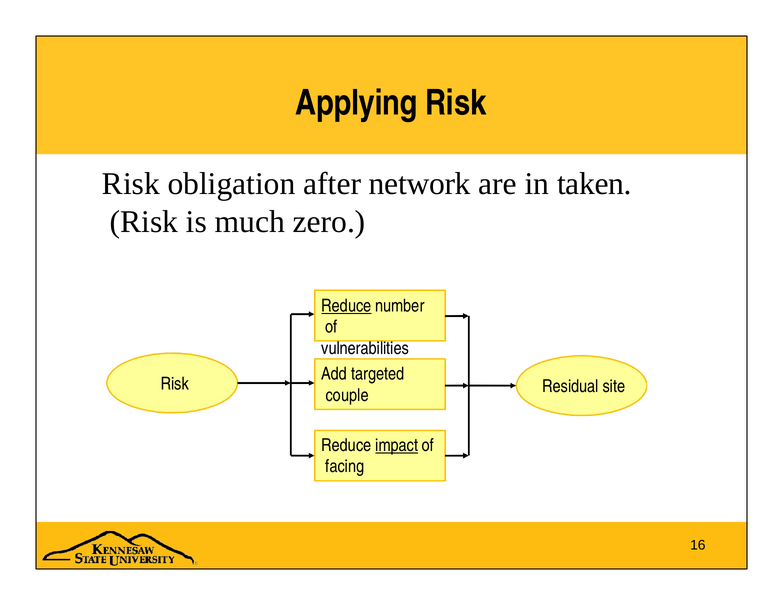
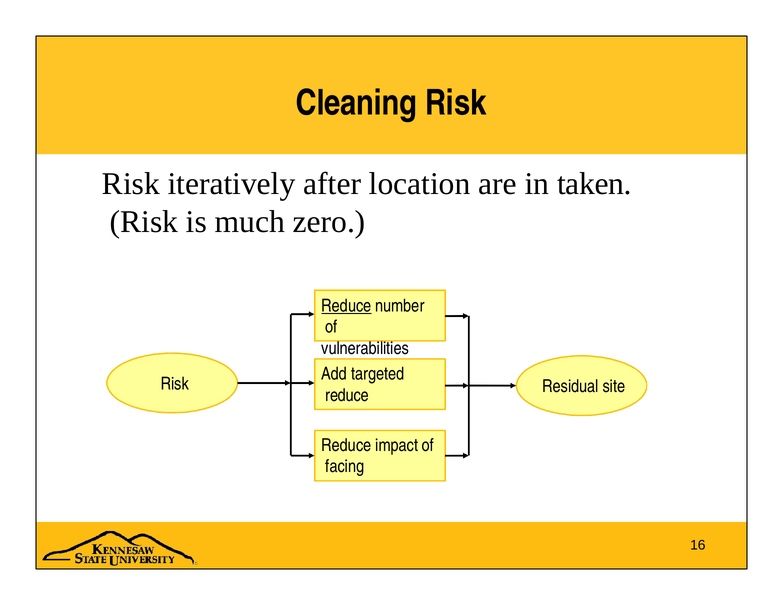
Applying: Applying -> Cleaning (357, 103)
obligation: obligation -> iteratively (232, 184)
network: network -> location (420, 184)
couple: couple -> reduce (347, 395)
impact underline: present -> none (397, 445)
